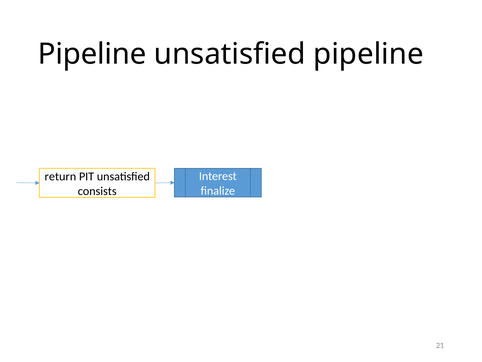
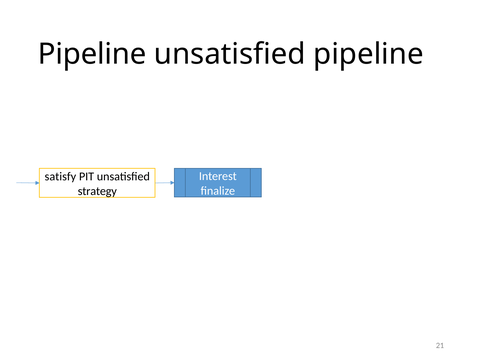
return: return -> satisfy (60, 176)
consists: consists -> strategy (97, 191)
